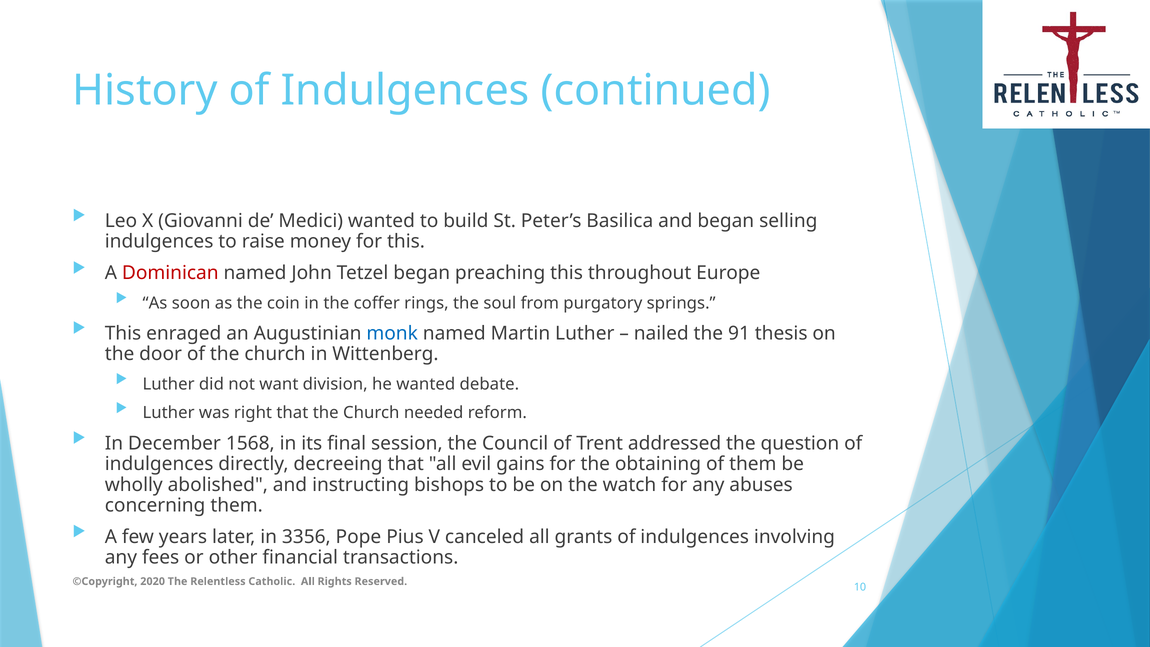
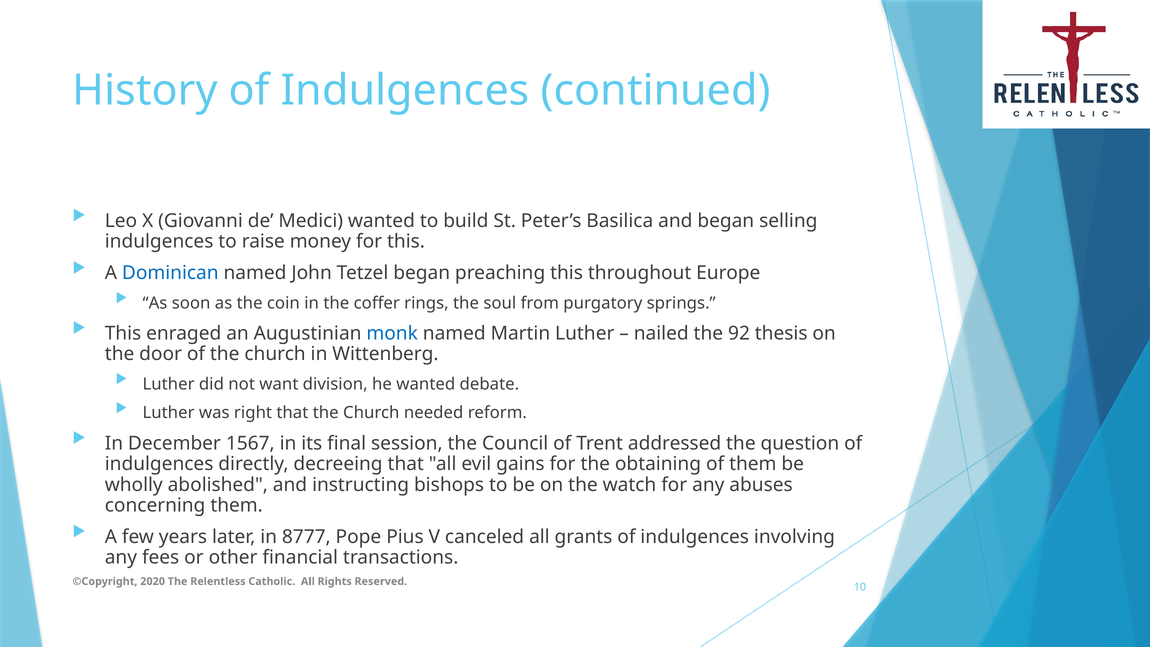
Dominican colour: red -> blue (170, 273)
91: 91 -> 92 (739, 333)
1568: 1568 -> 1567 (250, 443)
3356: 3356 -> 8777 (306, 537)
